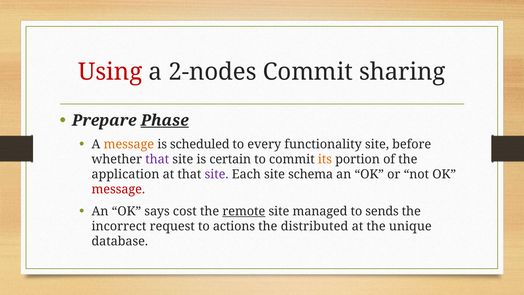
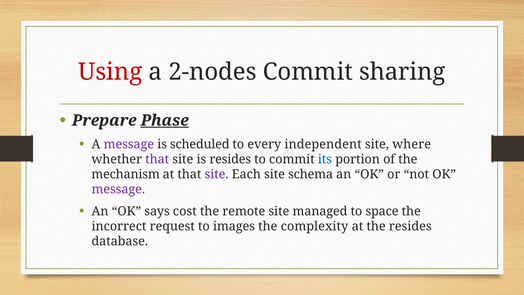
message colour: orange -> purple (129, 144)
functionality: functionality -> independent (323, 144)
before: before -> where (412, 144)
is certain: certain -> resides (230, 159)
its colour: orange -> blue (325, 159)
application: application -> mechanism (126, 174)
message colour: red -> purple (118, 189)
remote underline: present -> none (244, 211)
sends: sends -> space (382, 211)
actions: actions -> images (234, 226)
distributed: distributed -> complexity (314, 226)
the unique: unique -> resides (410, 226)
